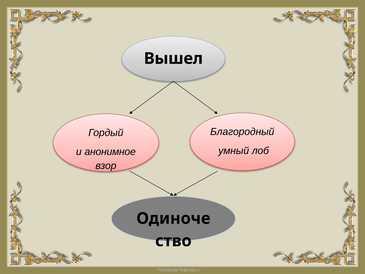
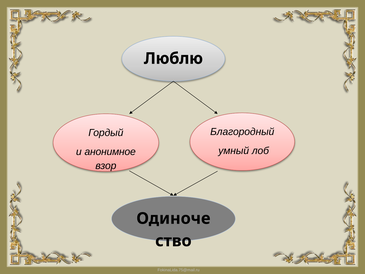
Вышел: Вышел -> Люблю (173, 58)
